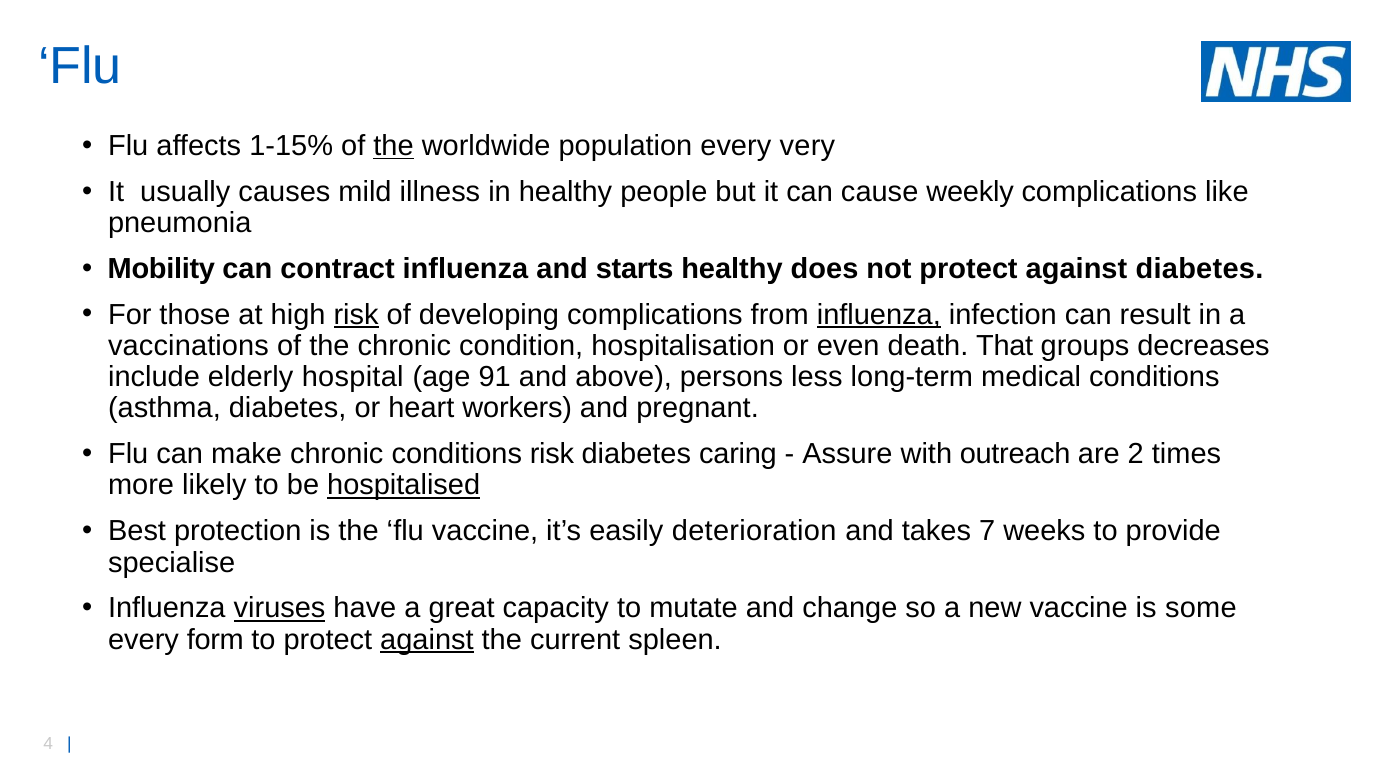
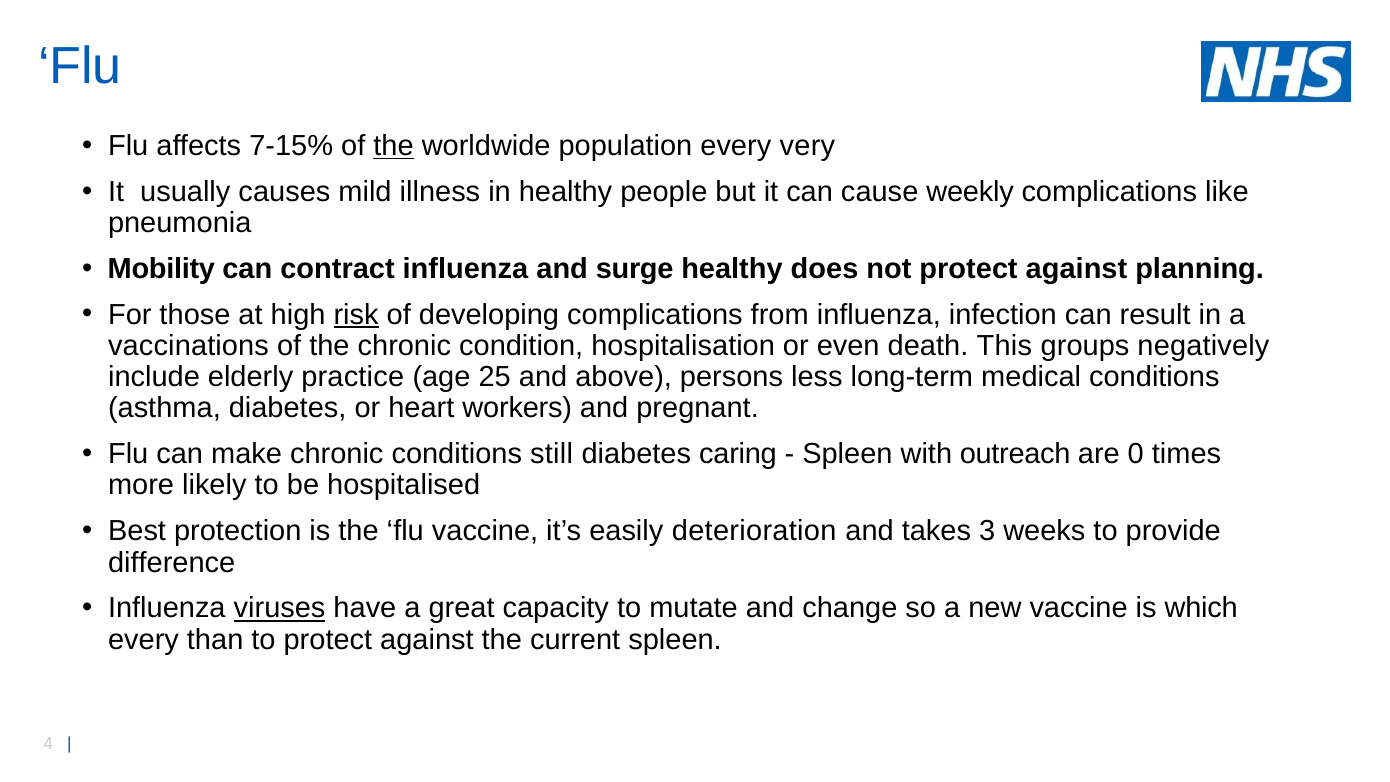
1-15%: 1-15% -> 7-15% (291, 146)
starts: starts -> surge (635, 269)
against diabetes: diabetes -> planning (1200, 269)
influenza underline: present -> none (879, 314)
That: That -> This (1004, 346)
decreases: decreases -> negatively (1203, 346)
hospital: hospital -> practice (353, 377)
91: 91 -> 25 (495, 377)
conditions risk: risk -> still (552, 454)
Assure: Assure -> Spleen (847, 454)
2: 2 -> 0 (1136, 454)
hospitalised underline: present -> none (404, 485)
7: 7 -> 3 (987, 531)
specialise: specialise -> difference (172, 562)
some: some -> which (1201, 608)
form: form -> than (215, 639)
against underline: present -> none (427, 639)
